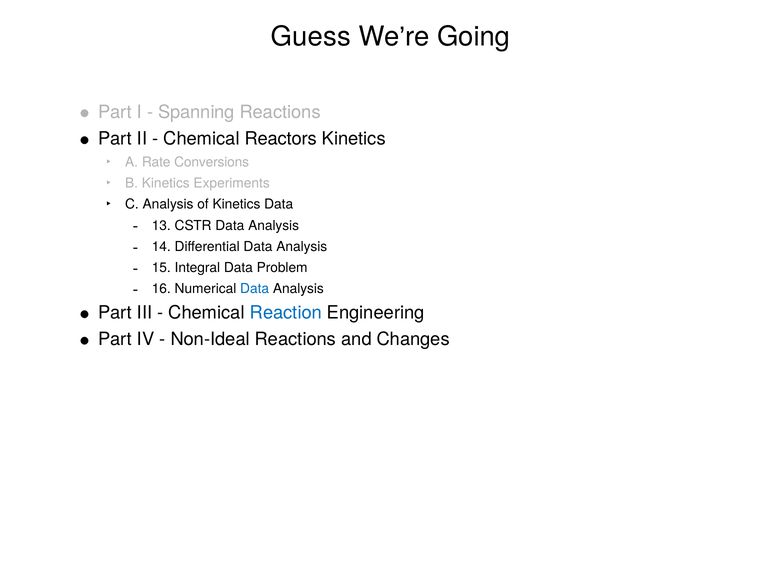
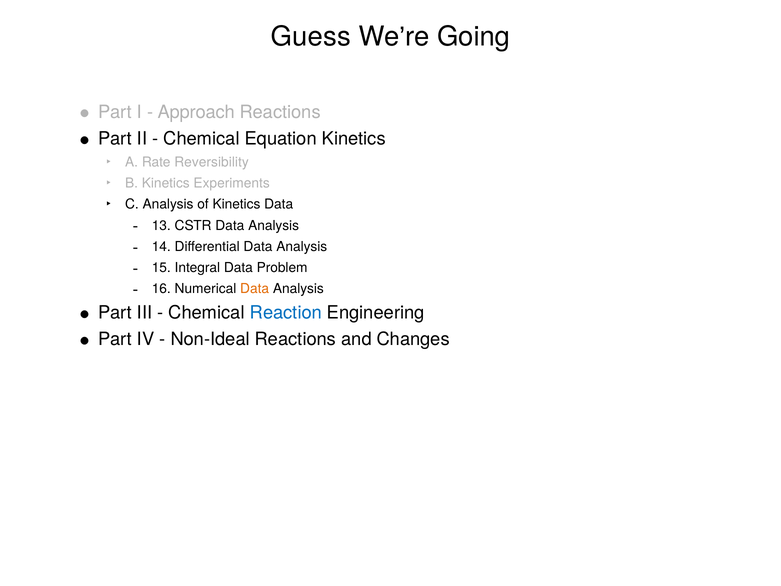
Spanning: Spanning -> Approach (196, 112)
Reactors: Reactors -> Equation (281, 139)
Conversions: Conversions -> Reversibility (212, 162)
Data colour: blue -> orange (255, 289)
